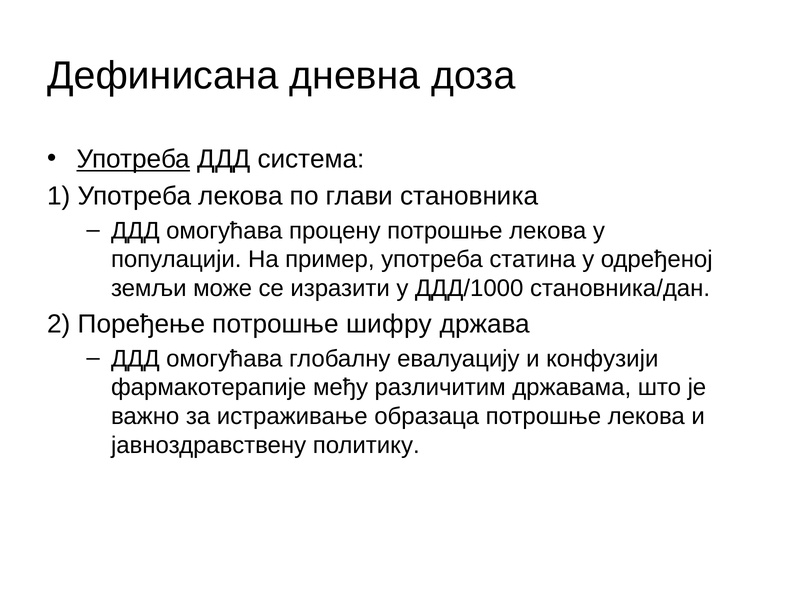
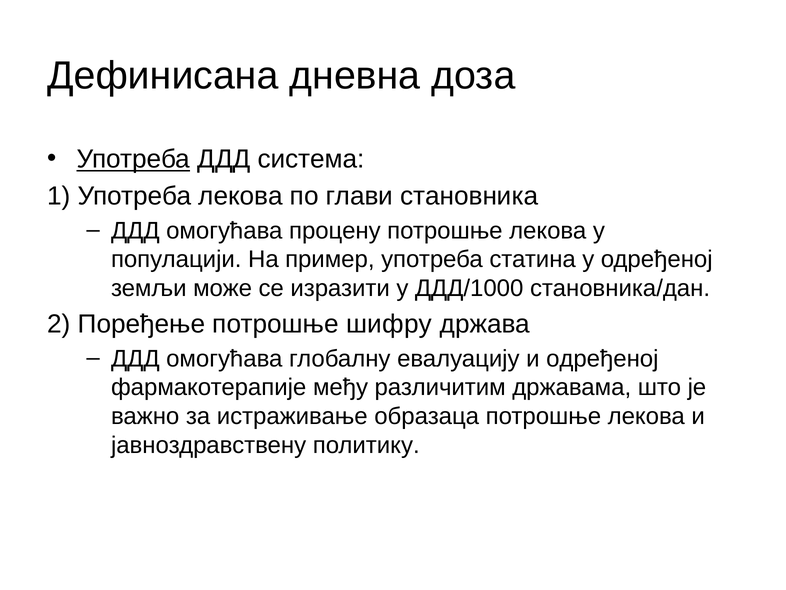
и конфузији: конфузији -> одређеној (602, 358)
